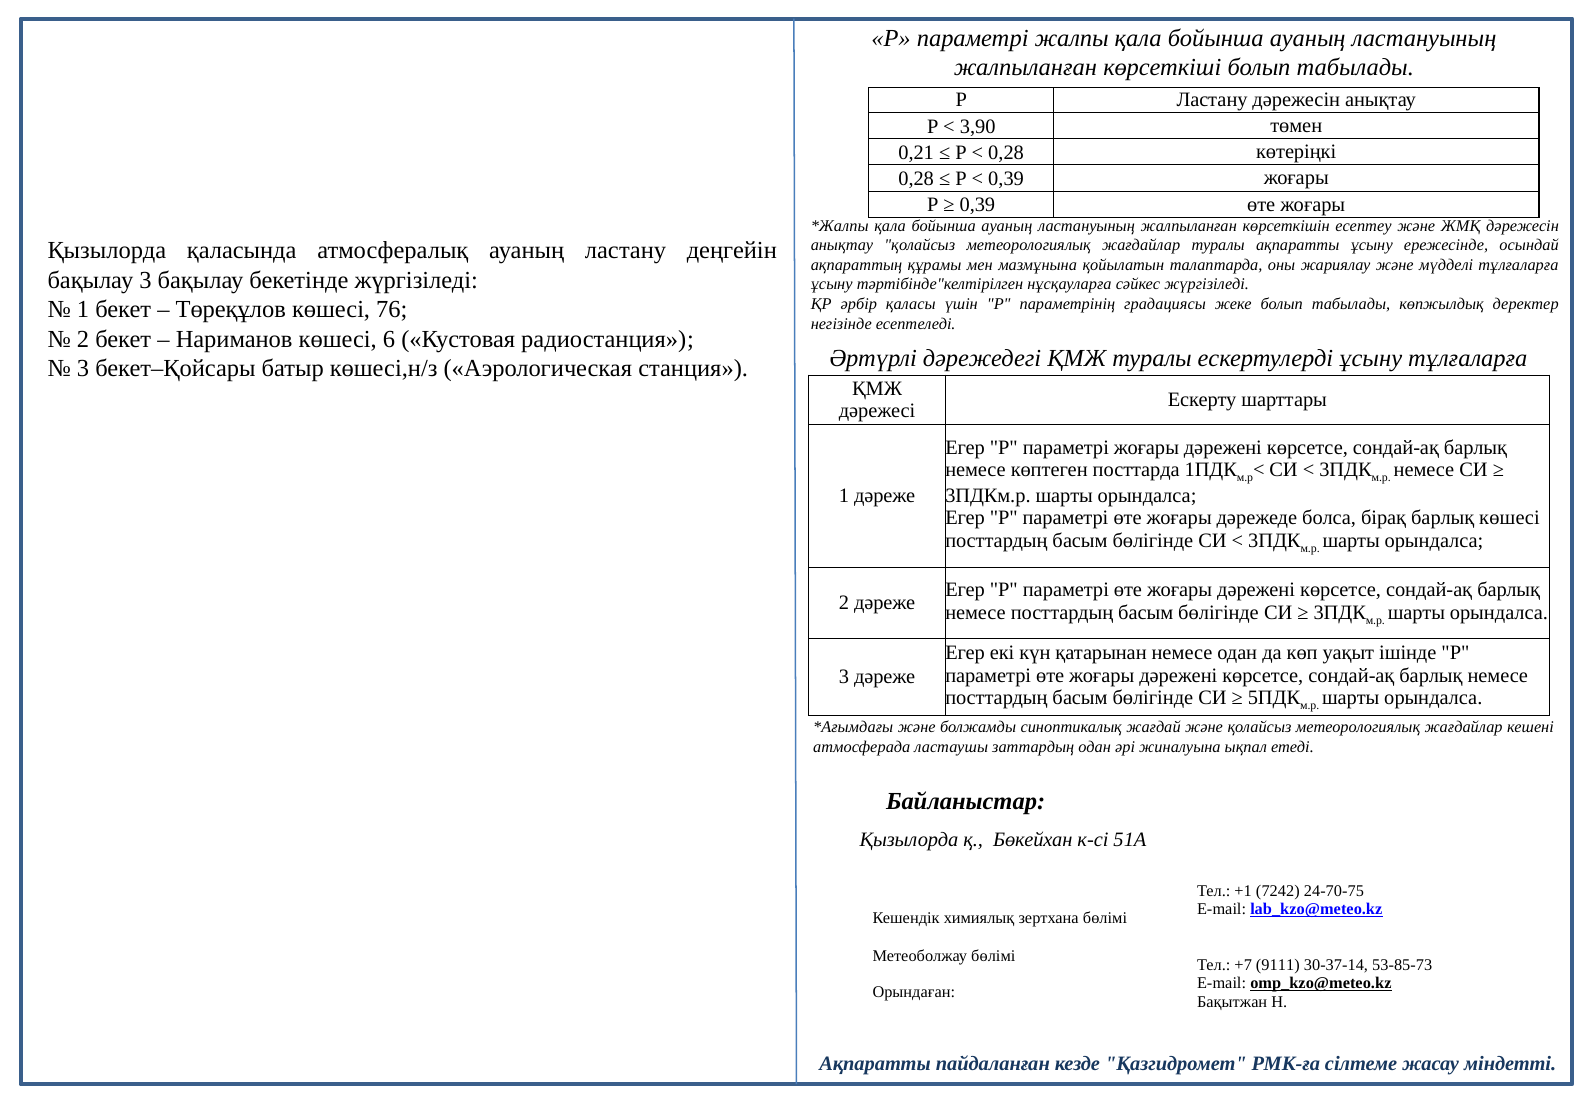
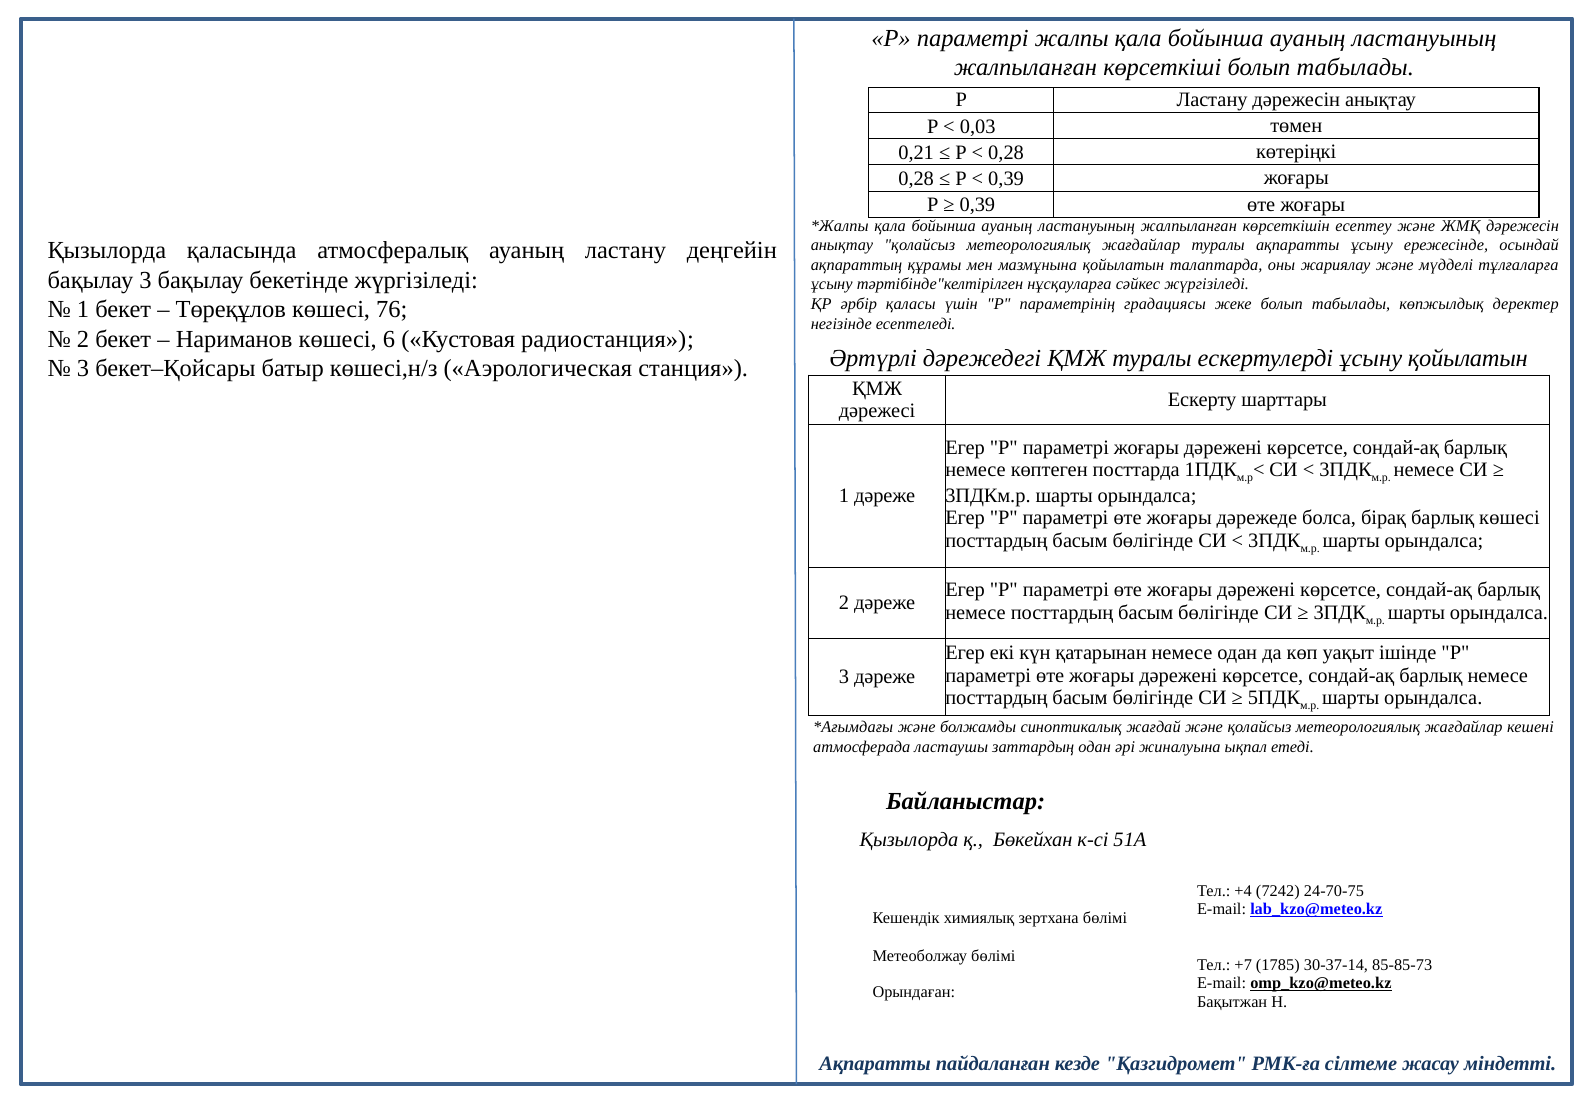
3,90: 3,90 -> 0,03 (978, 126)
ұсыну тұлғаларға: тұлғаларға -> қойылатын (1468, 358)
+1: +1 -> +4 (1243, 891)
9111: 9111 -> 1785 (1278, 965)
53-85-73: 53-85-73 -> 85-85-73 (1402, 965)
